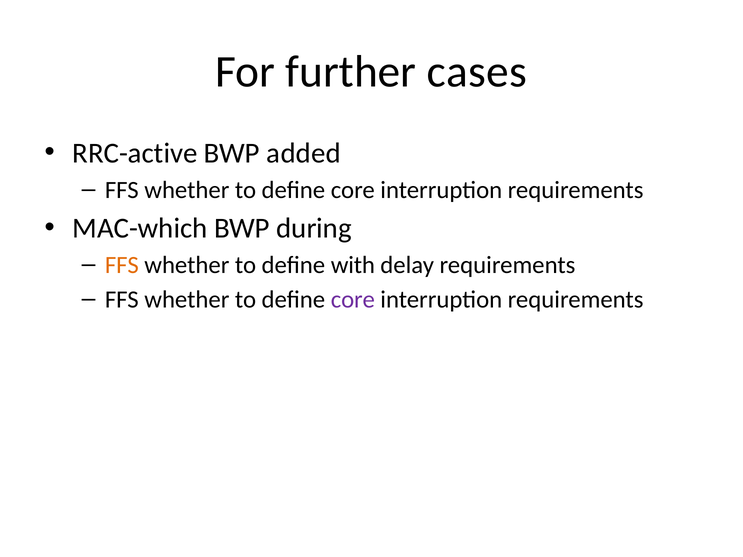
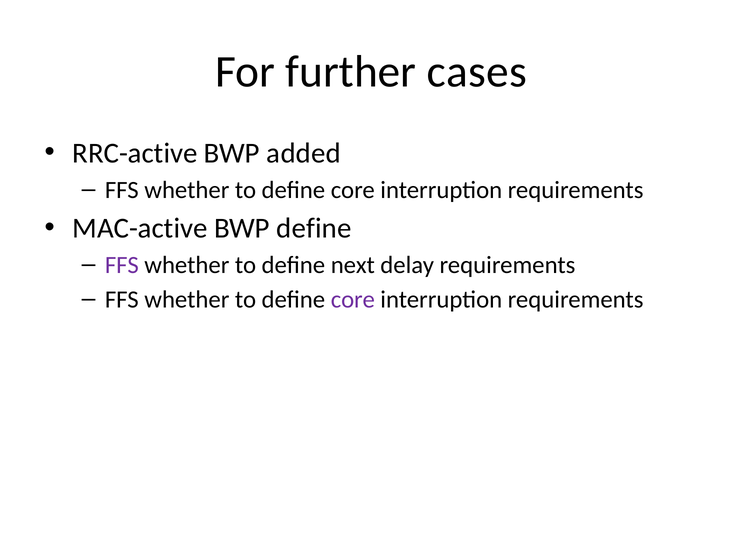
MAC-which: MAC-which -> MAC-active (140, 228)
BWP during: during -> define (314, 228)
FFS colour: orange -> purple (122, 265)
with: with -> next (353, 265)
